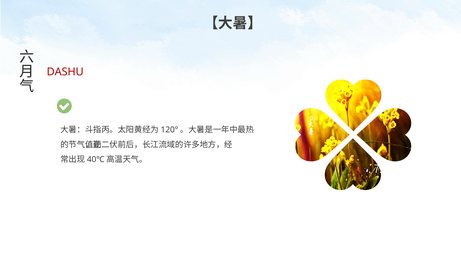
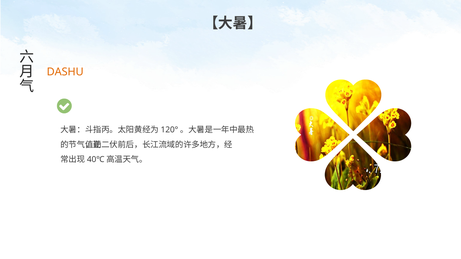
DASHU colour: red -> orange (65, 72)
